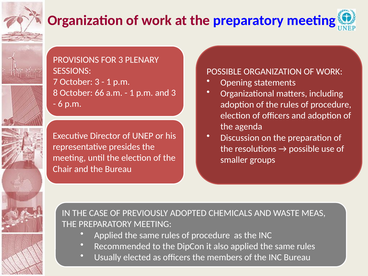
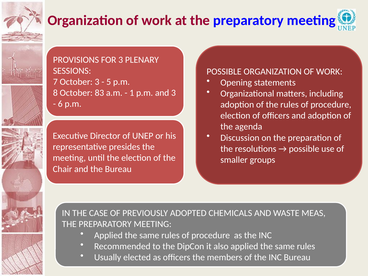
1: 1 -> 5 (109, 82)
66: 66 -> 83 (99, 93)
